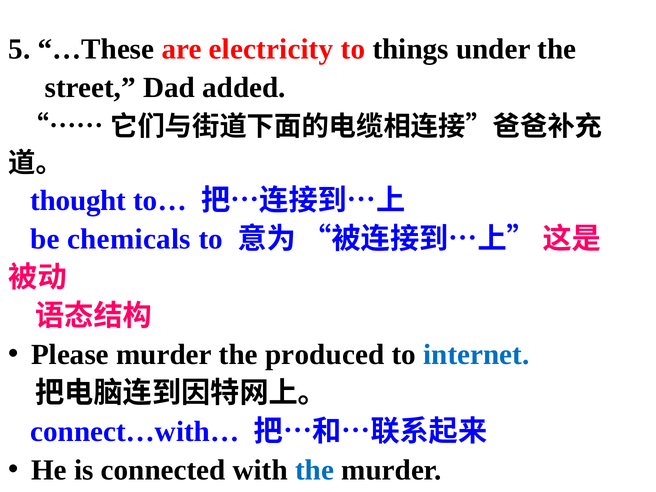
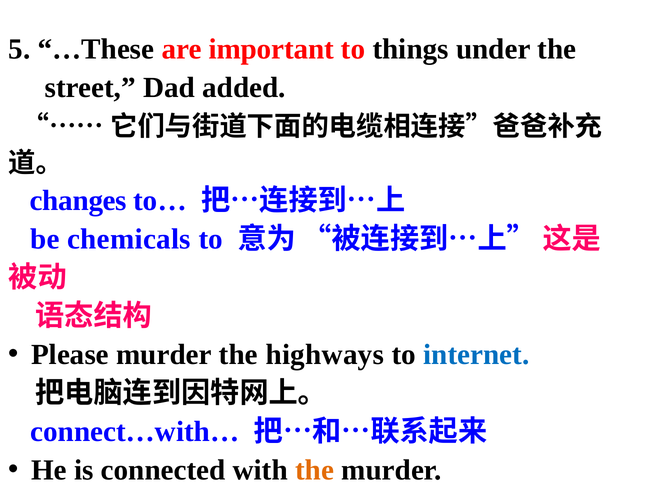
electricity: electricity -> important (271, 49)
thought: thought -> changes (78, 201)
produced: produced -> highways (325, 355)
the colour: blue -> orange (315, 470)
